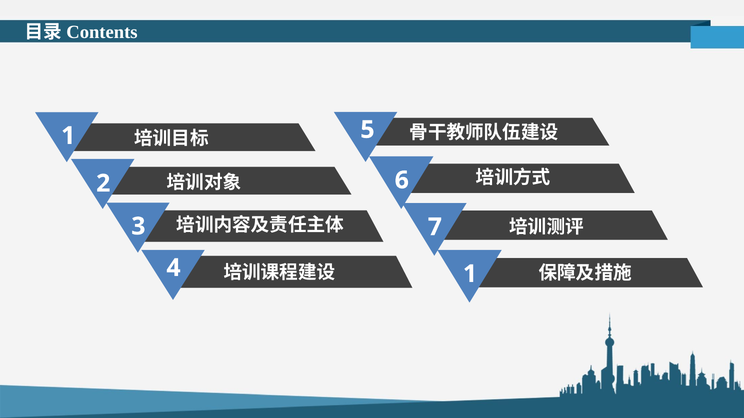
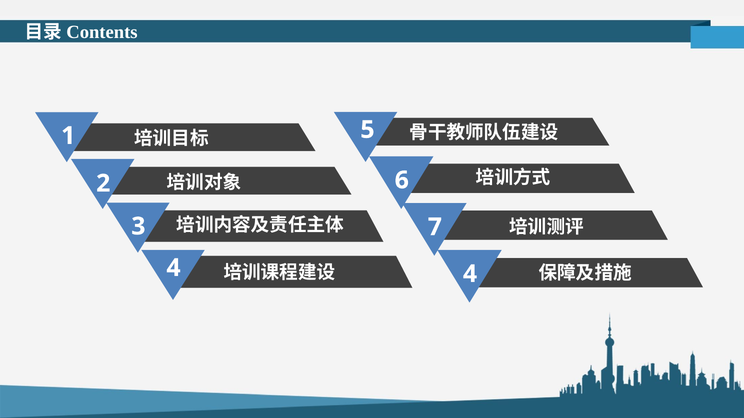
1: 1 -> 4 (470, 274)
